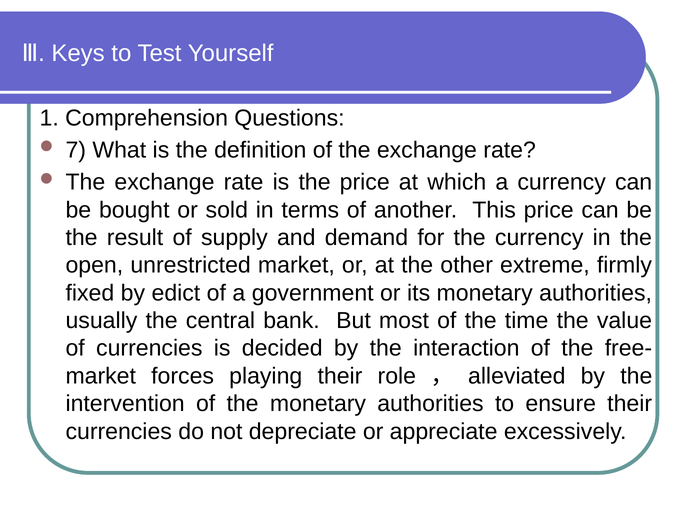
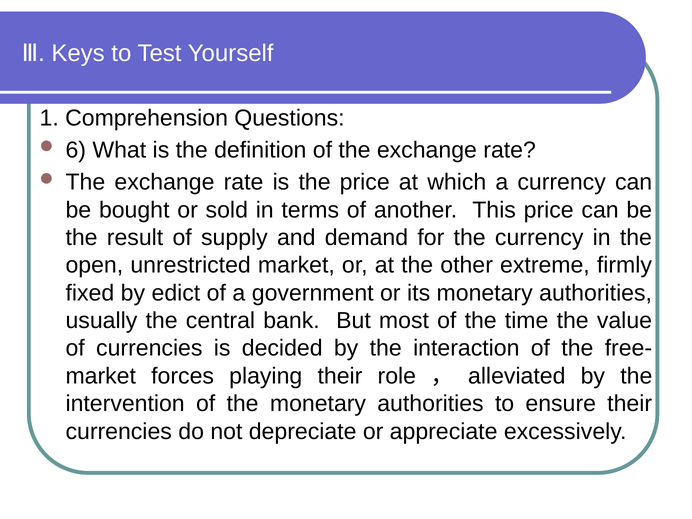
7: 7 -> 6 (76, 150)
